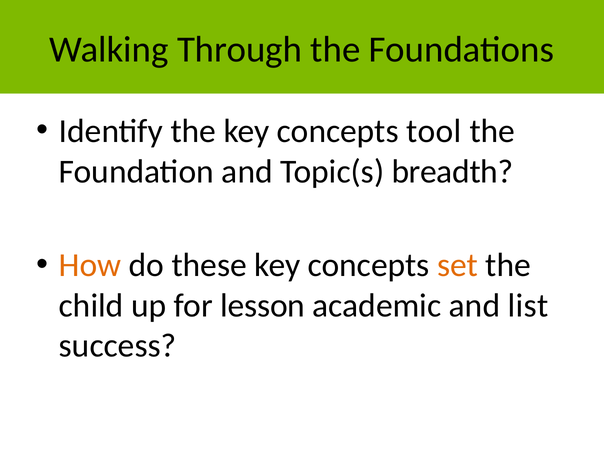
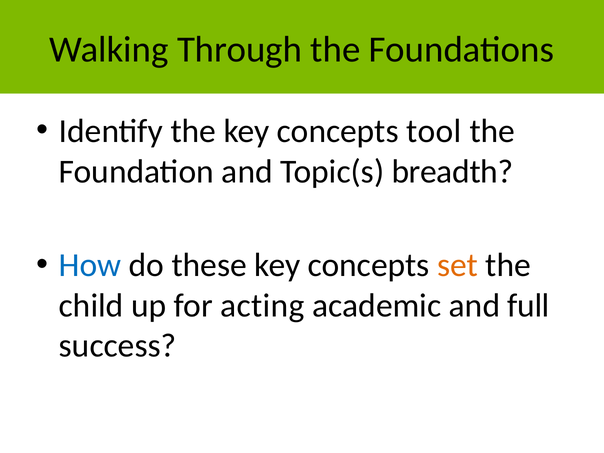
How colour: orange -> blue (90, 265)
lesson: lesson -> acting (262, 306)
list: list -> full (529, 306)
